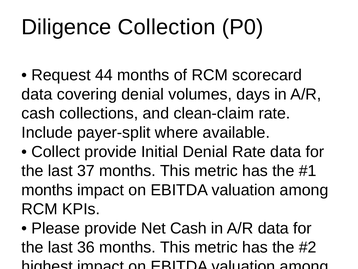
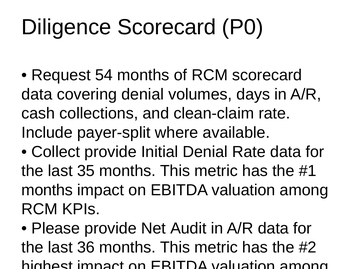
Diligence Collection: Collection -> Scorecard (167, 27)
44: 44 -> 54 (104, 75)
37: 37 -> 35 (86, 171)
Net Cash: Cash -> Audit (188, 228)
